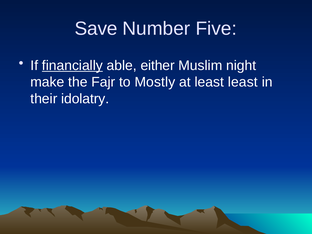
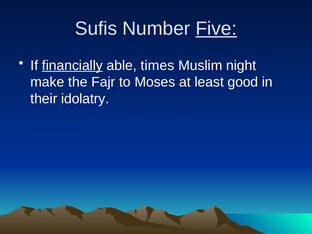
Save: Save -> Sufis (96, 29)
Five underline: none -> present (216, 29)
either: either -> times (158, 65)
Mostly: Mostly -> Moses (155, 82)
least least: least -> good (243, 82)
